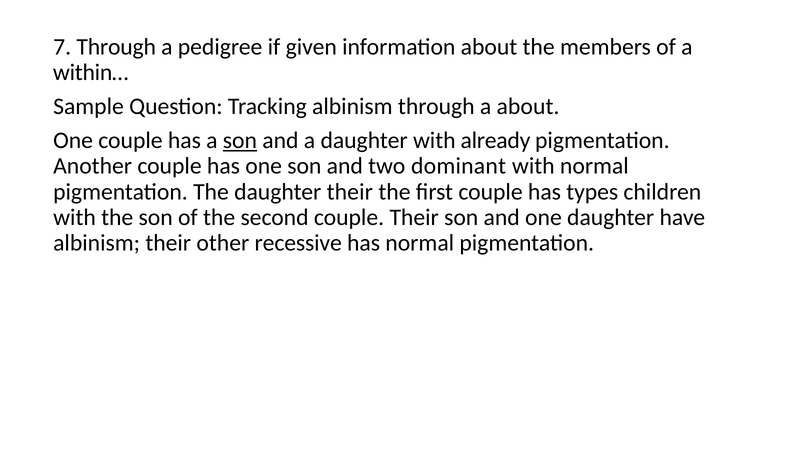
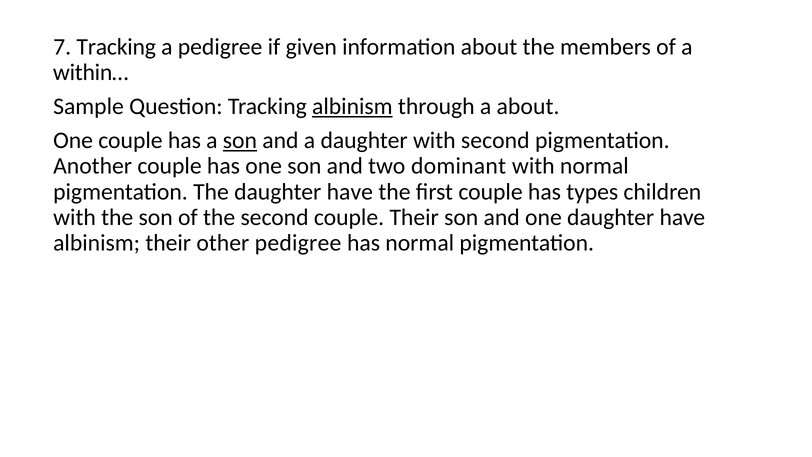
7 Through: Through -> Tracking (116, 47)
albinism underline: none -> present (352, 106)
with already: already -> second (495, 140)
The daughter their: their -> have (350, 192)
other recessive: recessive -> pedigree (298, 243)
